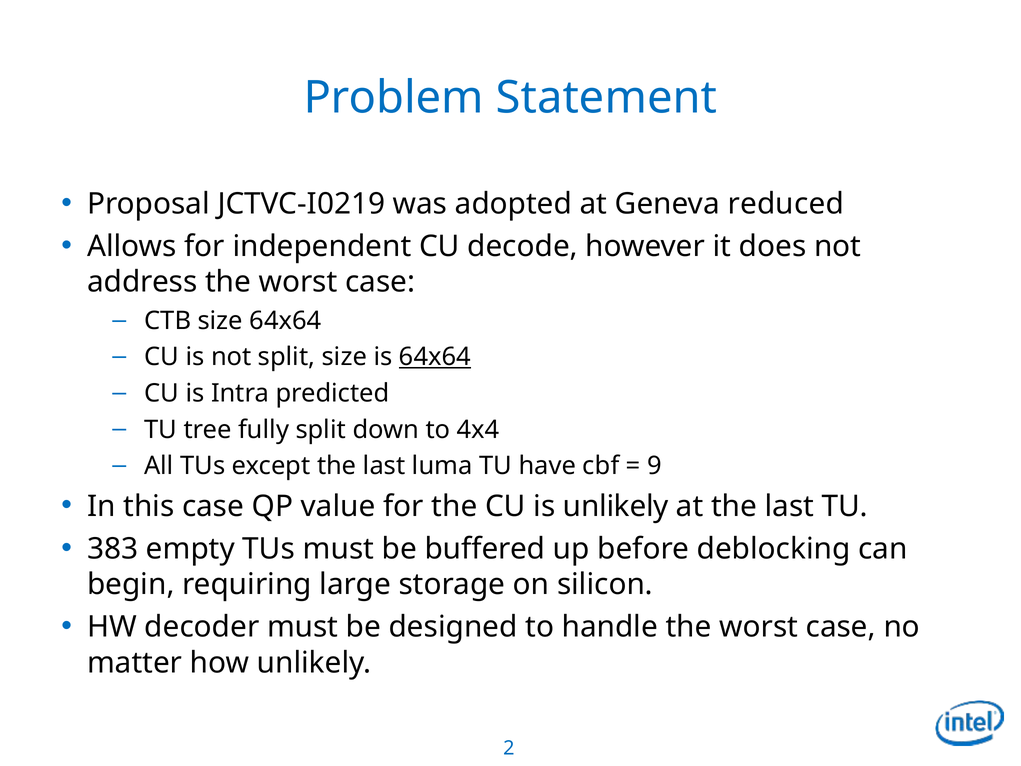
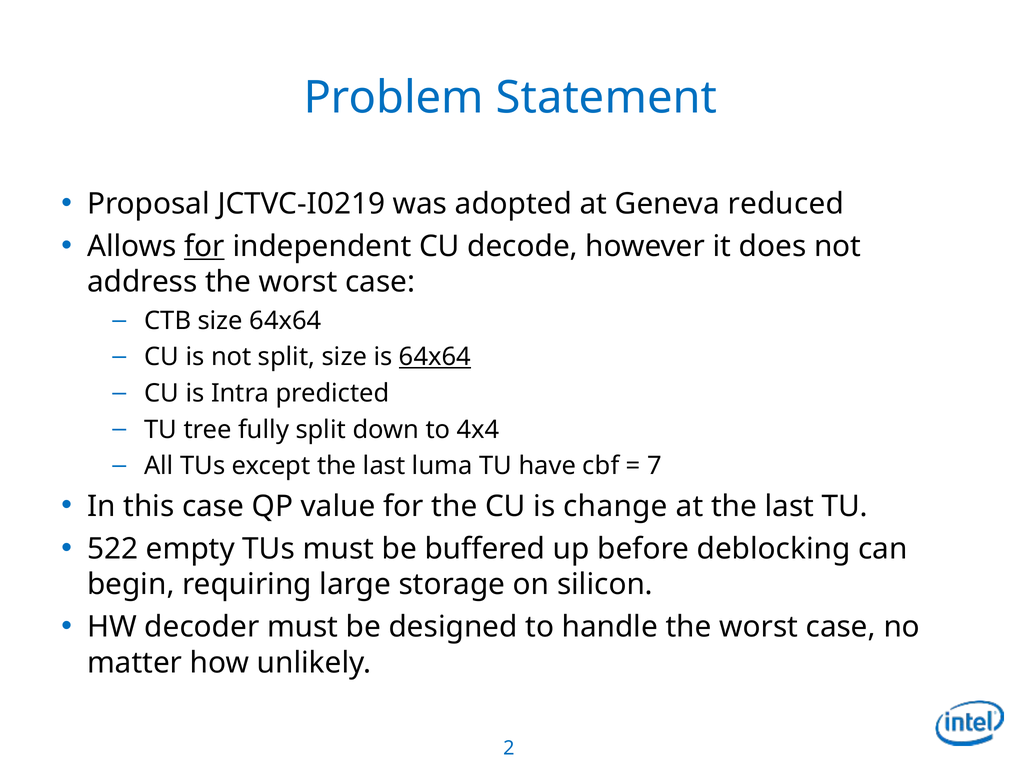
for underline: none -> present (204, 246)
9: 9 -> 7 (654, 466)
is unlikely: unlikely -> change (615, 506)
383: 383 -> 522 (113, 549)
